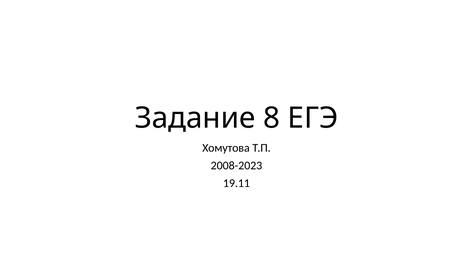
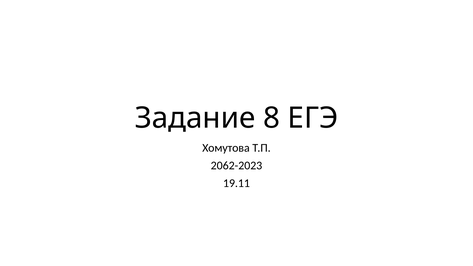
2008-2023: 2008-2023 -> 2062-2023 (236, 166)
